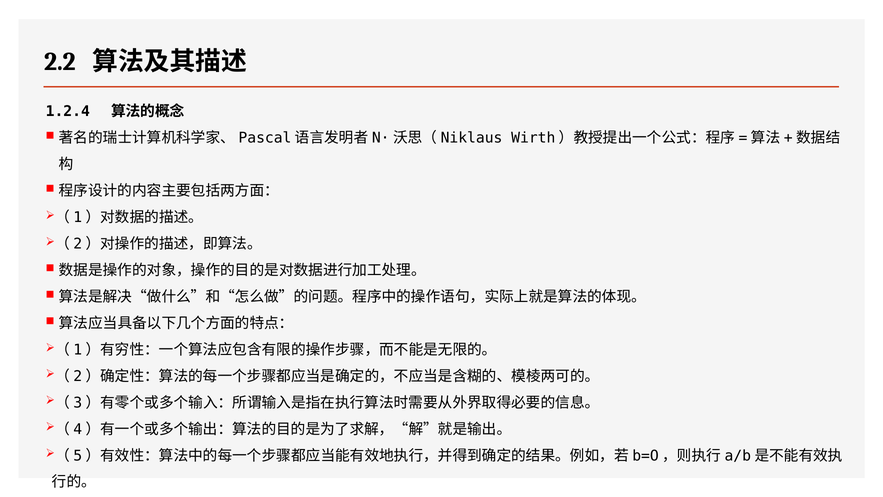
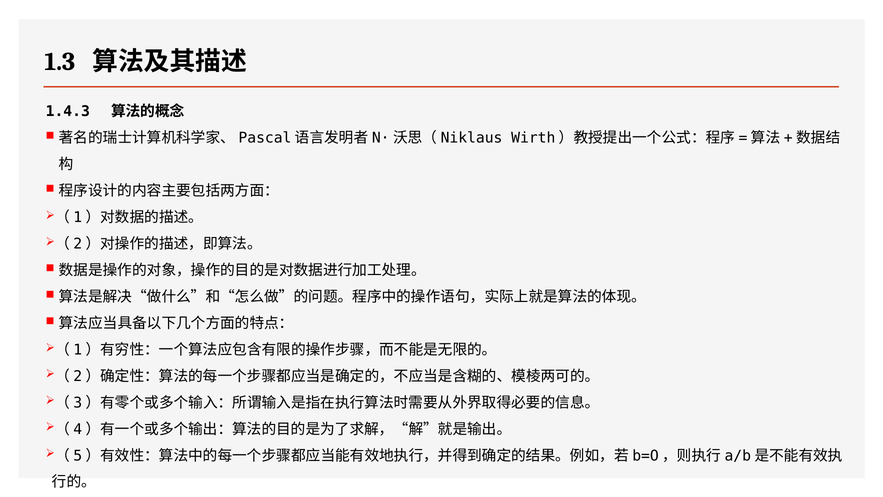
2.2: 2.2 -> 1.3 (60, 62)
1.2.4: 1.2.4 -> 1.4.3 (68, 111)
